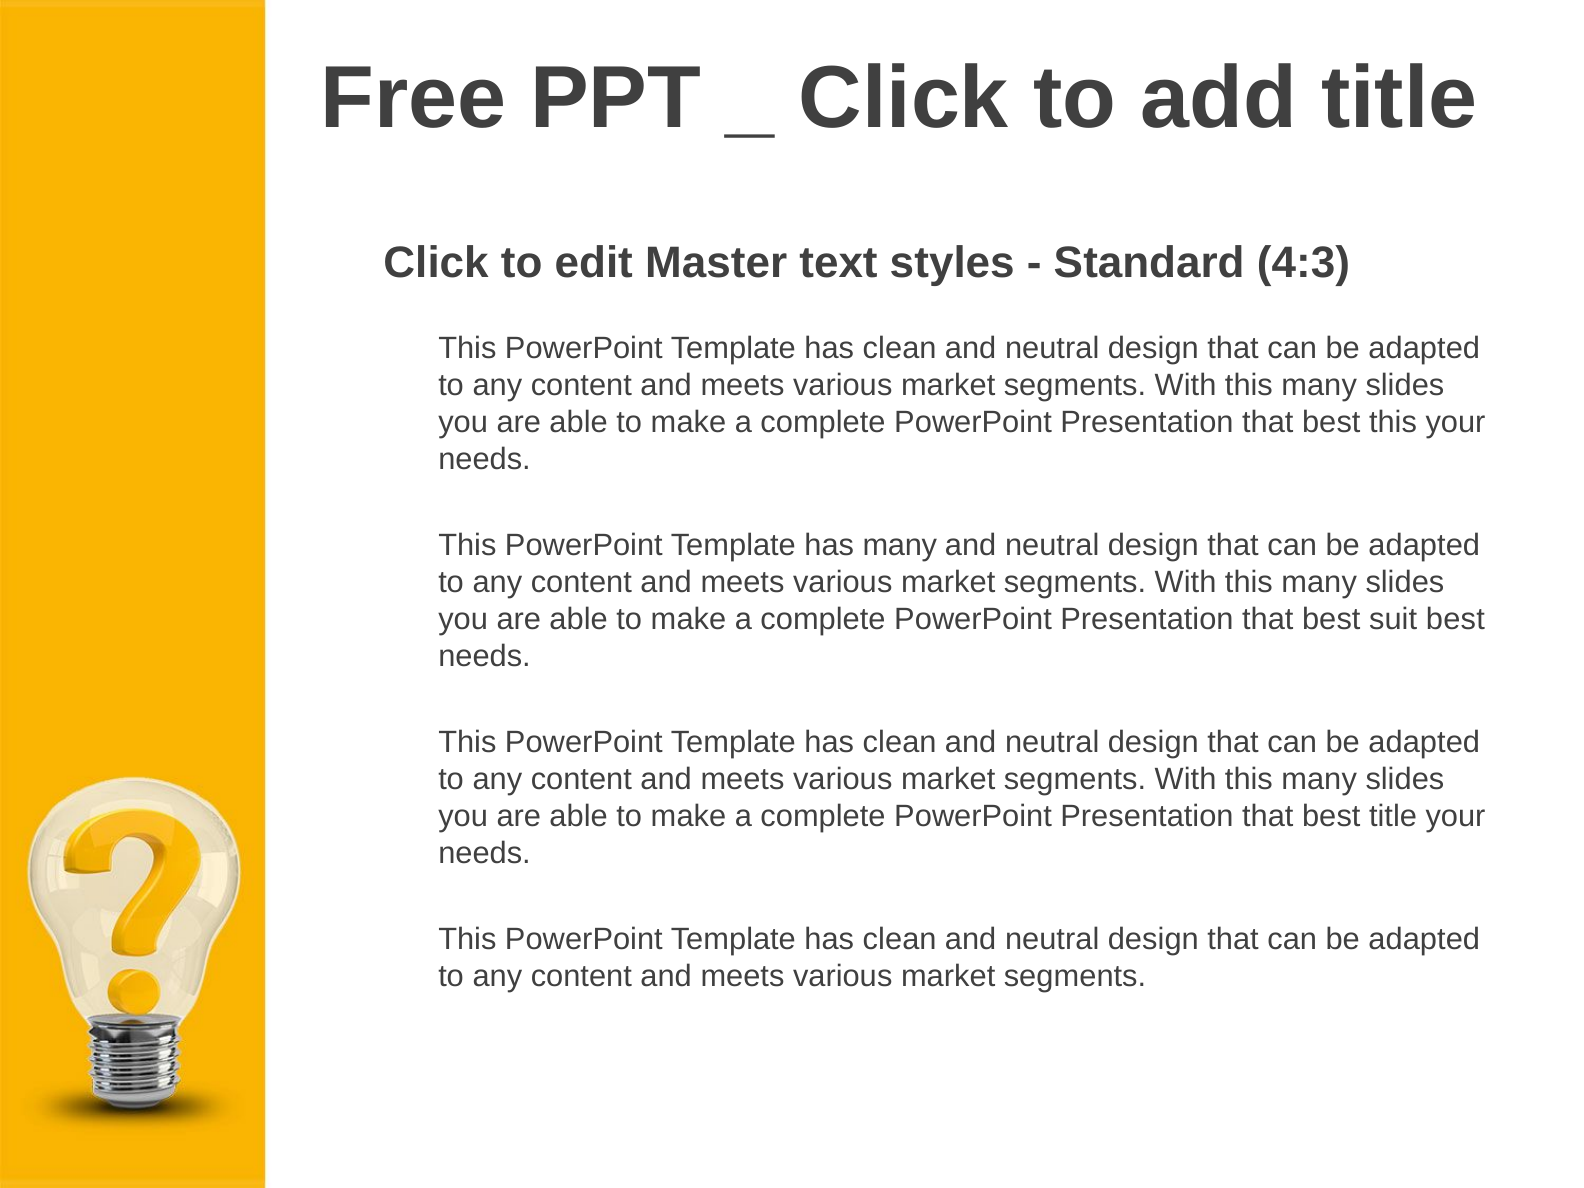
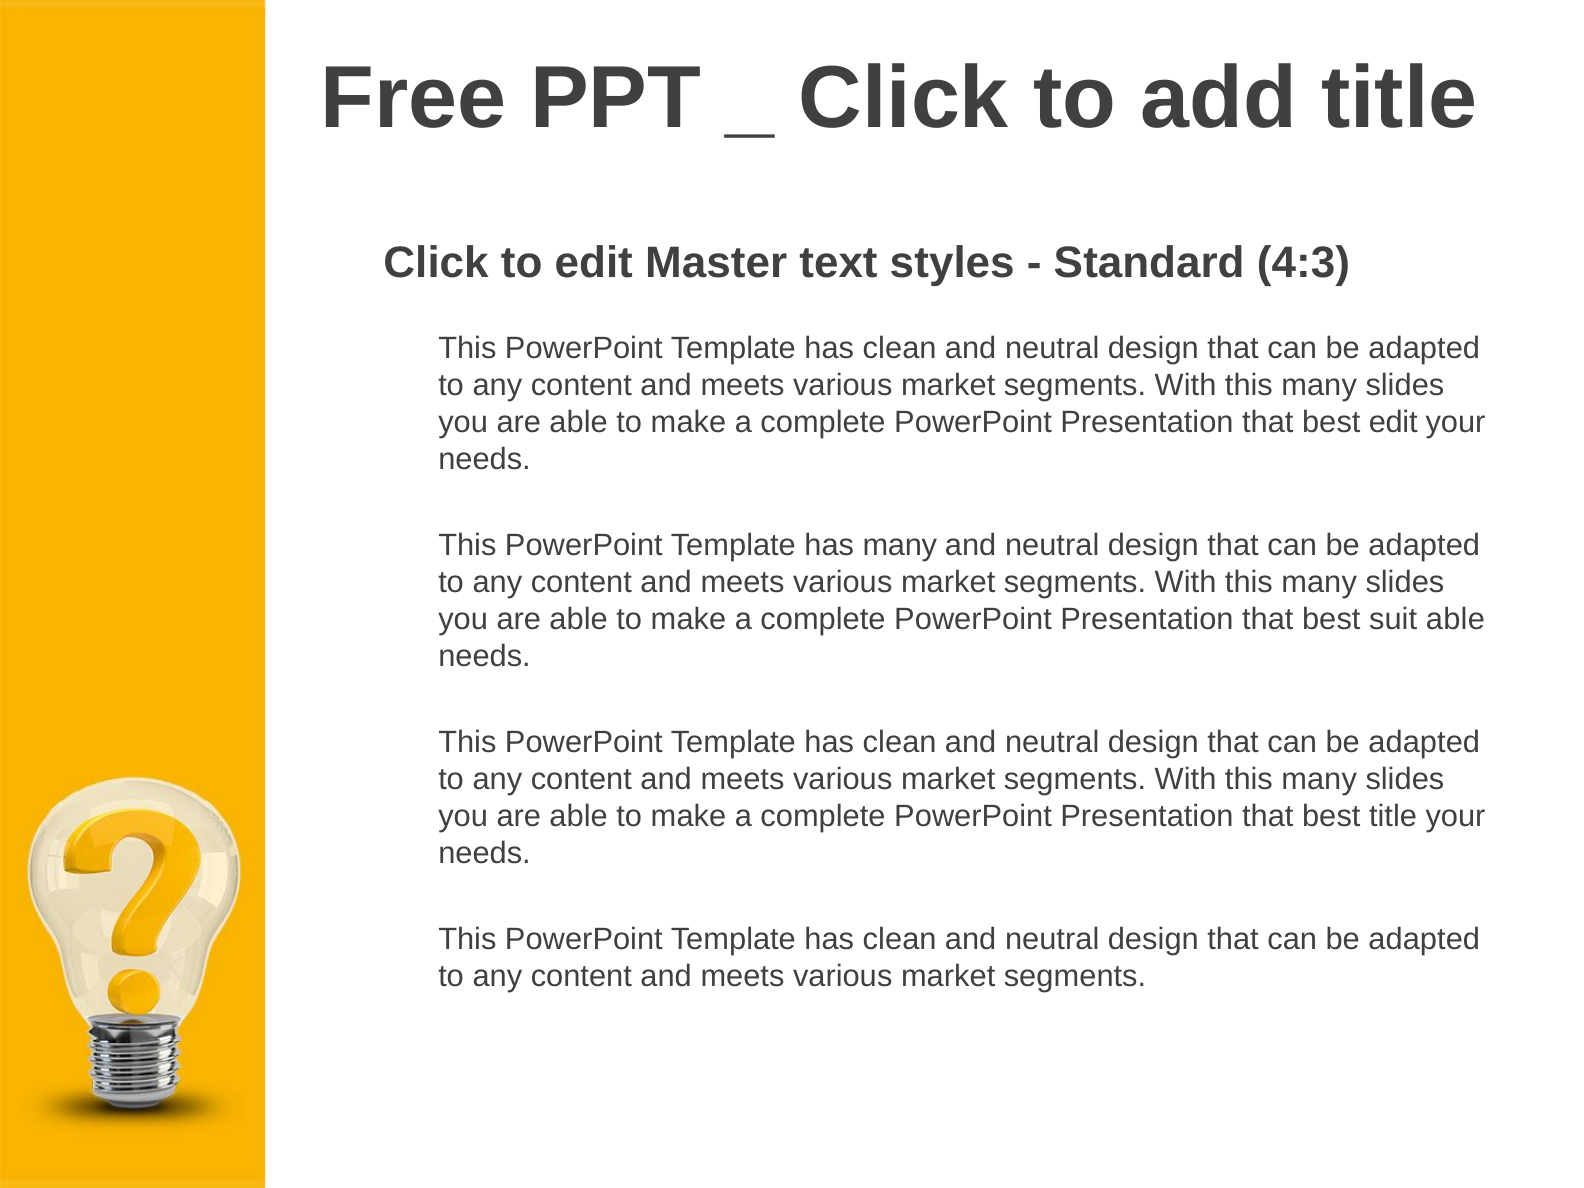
best this: this -> edit (1393, 422)
suit best: best -> able (1455, 619)
